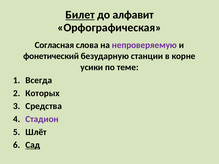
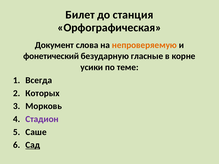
Билет underline: present -> none (80, 15)
алфавит: алфавит -> станция (133, 15)
Согласная: Согласная -> Документ (54, 45)
непроверяемую colour: purple -> orange (144, 45)
станции: станции -> гласные (147, 56)
Средства: Средства -> Морковь (44, 106)
Шлёт: Шлёт -> Саше (36, 132)
